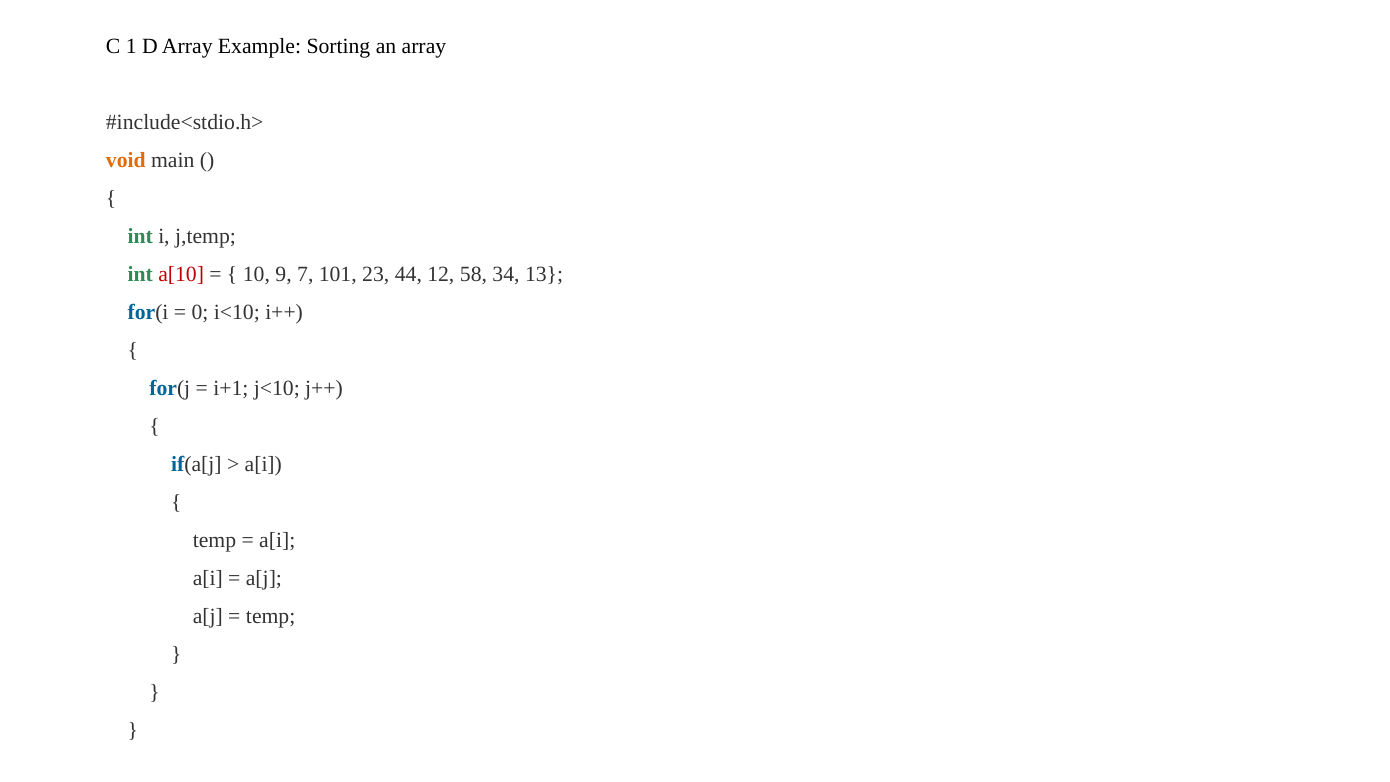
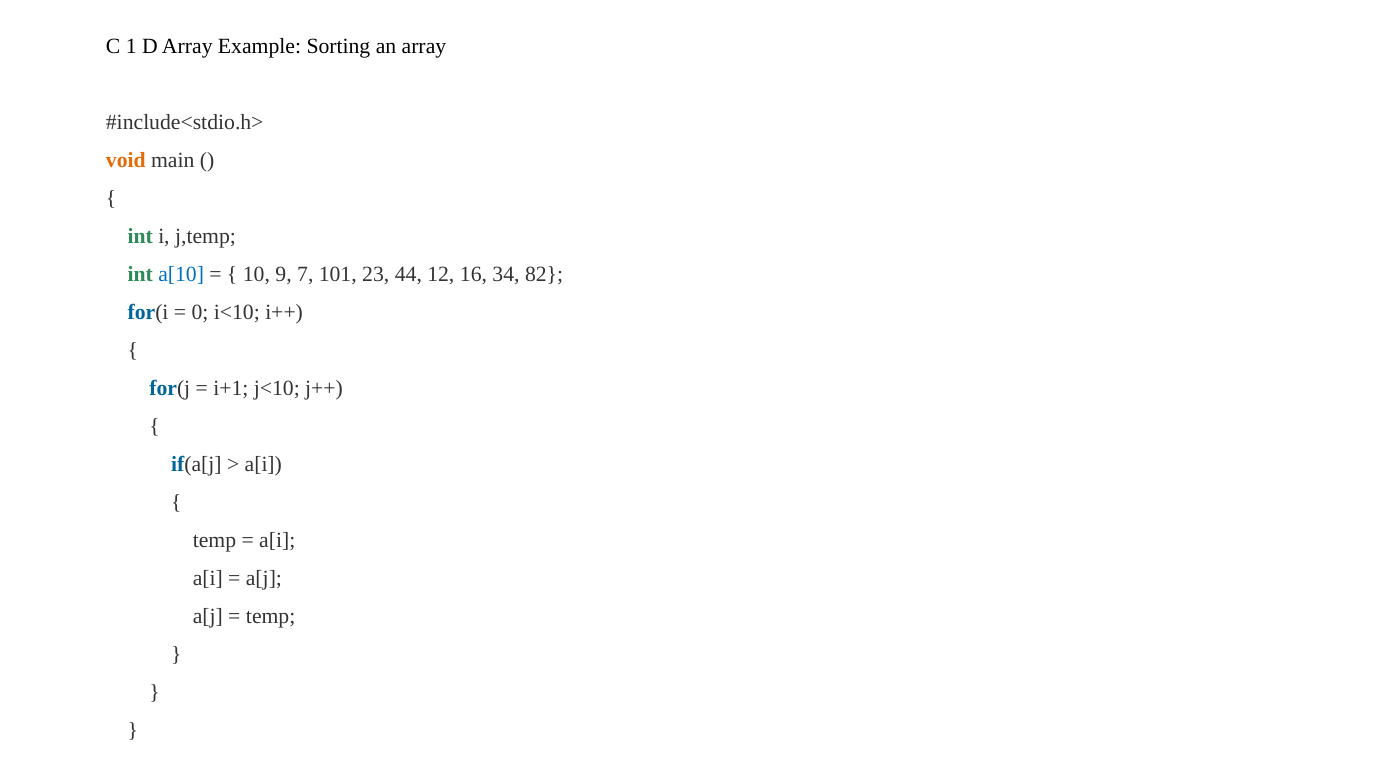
a[10 colour: red -> blue (181, 274)
58: 58 -> 16 (473, 274)
13: 13 -> 82 (544, 274)
